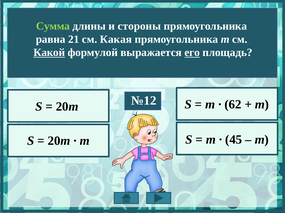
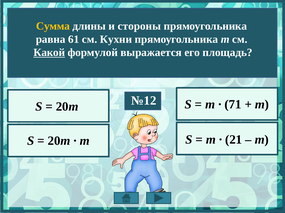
Сумма colour: light green -> yellow (53, 26)
21: 21 -> 61 (74, 39)
Какая: Какая -> Кухни (116, 39)
его underline: present -> none (192, 53)
62: 62 -> 71 (233, 105)
45: 45 -> 21 (234, 140)
